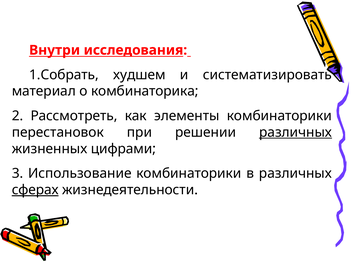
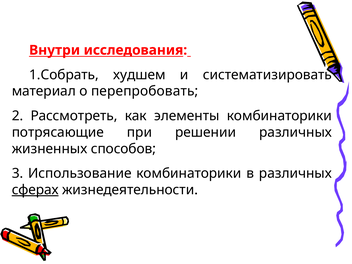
комбинаторика: комбинаторика -> перепробовать (145, 91)
перестановок: перестановок -> потрясающие (58, 132)
различных underline: present -> none (296, 132)
цифрами: цифрами -> способов (123, 149)
